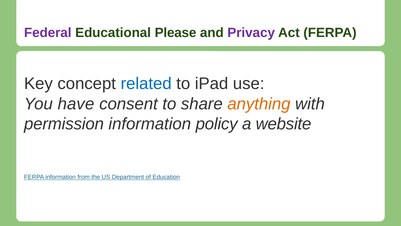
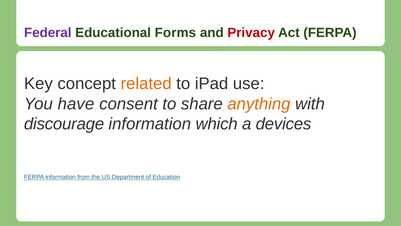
Please: Please -> Forms (175, 33)
Privacy colour: purple -> red (251, 33)
related colour: blue -> orange (146, 84)
permission: permission -> discourage (64, 124)
policy: policy -> which (217, 124)
website: website -> devices (283, 124)
